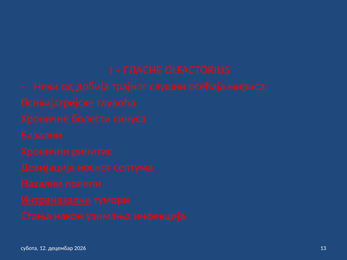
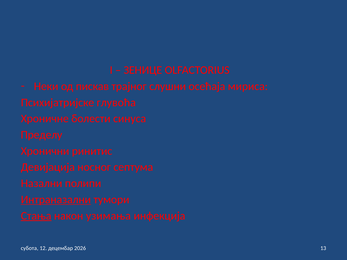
ГЛАСНЕ: ГЛАСНЕ -> ЗЕНИЦЕ (143, 70)
добија: добија -> пискав (92, 86)
Базални: Базални -> Пределу (41, 135)
Стања underline: none -> present (36, 216)
